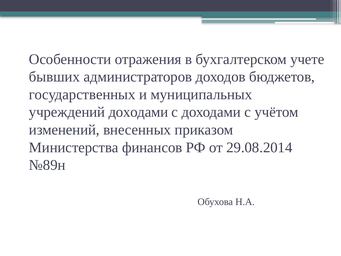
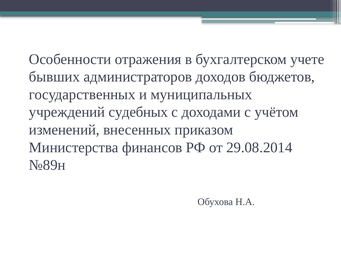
учреждений доходами: доходами -> судебных (138, 112)
